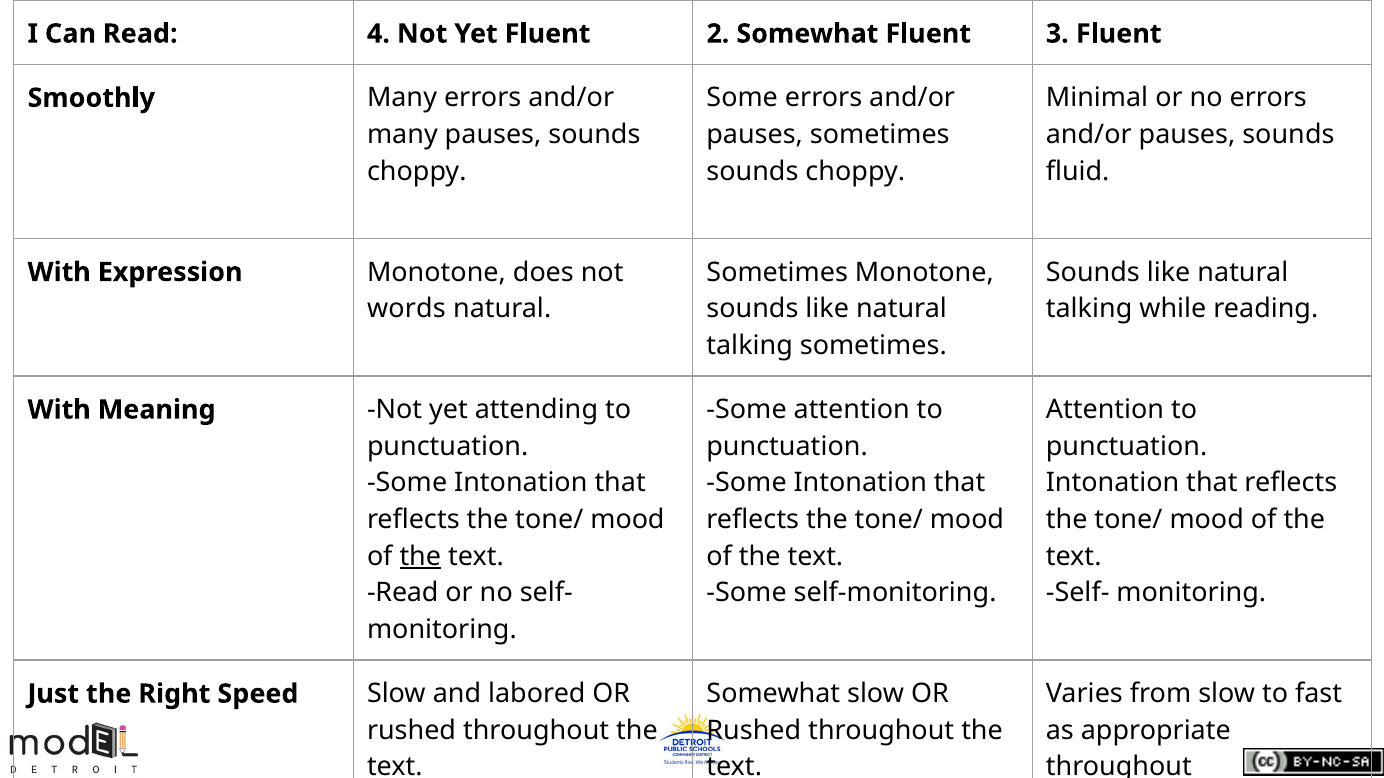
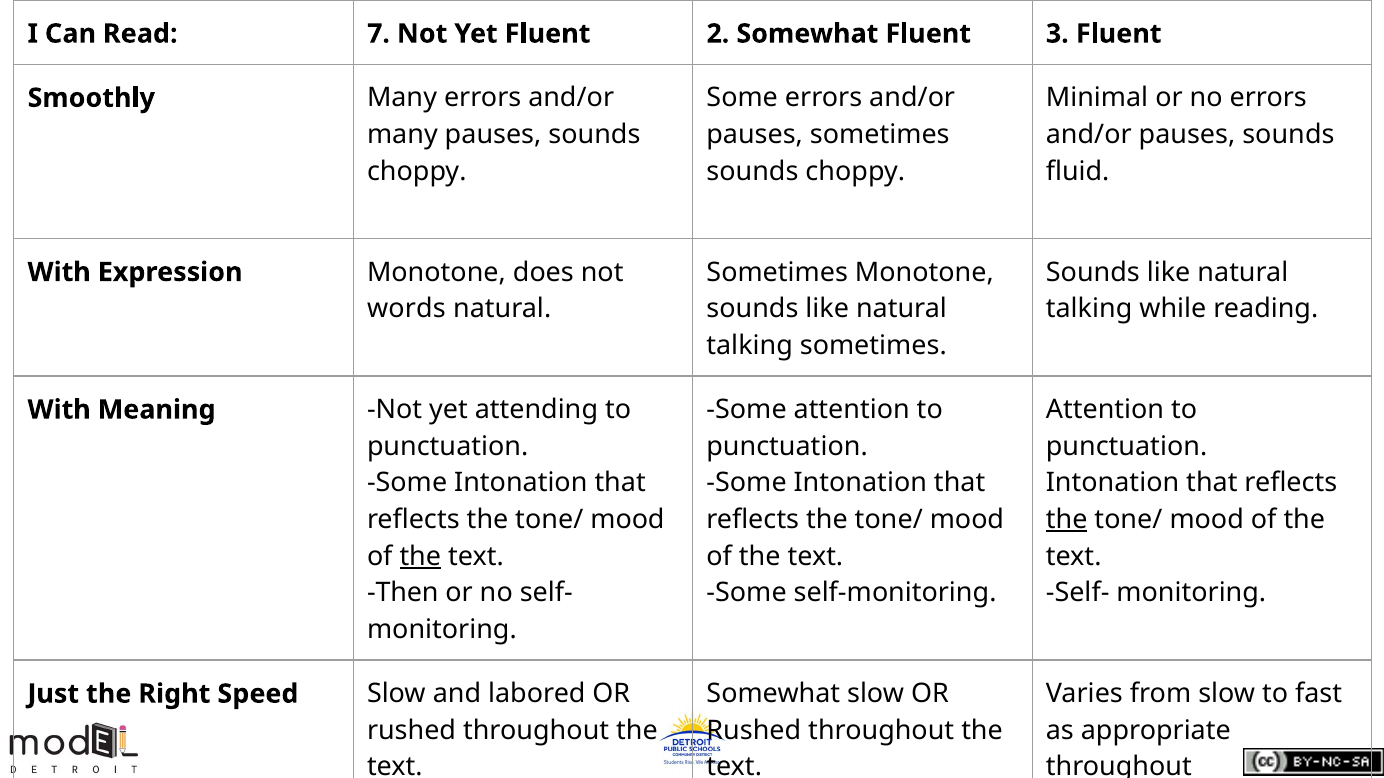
4: 4 -> 7 (378, 34)
the underline: none -> present (1067, 520)
Read: Read -> Then (403, 593)
